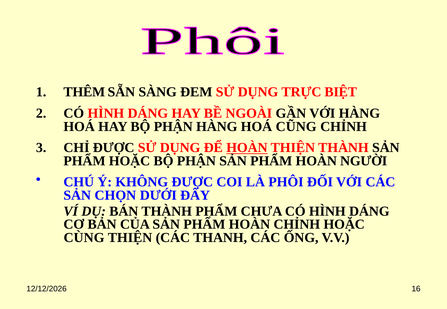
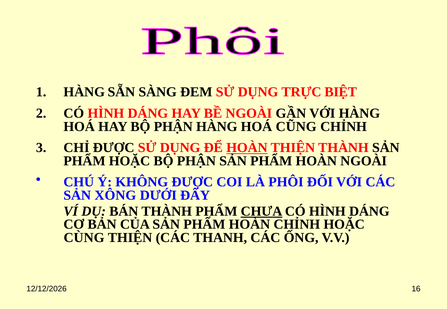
THÊM: THÊM -> HÀNG (84, 92)
HOÀN NGƯỜI: NGƯỜI -> NGOÀI (364, 161)
CHỌN: CHỌN -> XÔNG (115, 196)
CHƯA underline: none -> present (262, 212)
